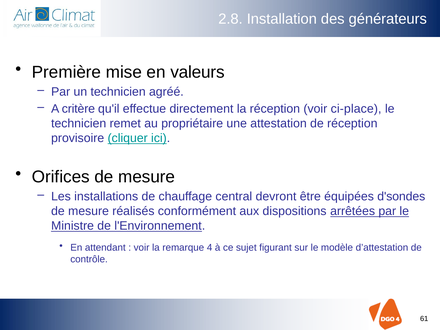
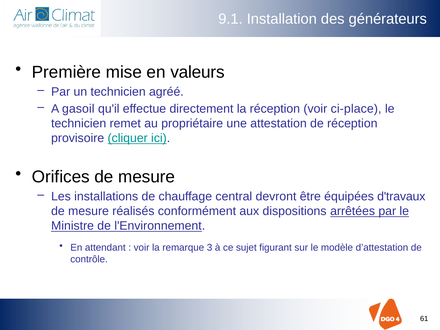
2.8: 2.8 -> 9.1 (230, 19)
critère: critère -> gasoil (78, 109)
d'sondes: d'sondes -> d'travaux (401, 196)
4: 4 -> 3 (210, 248)
